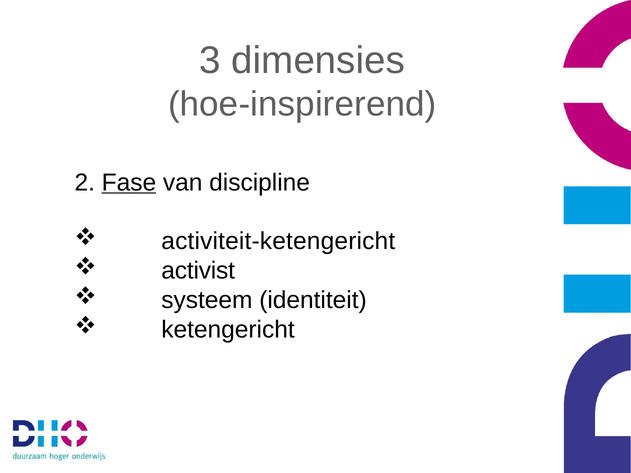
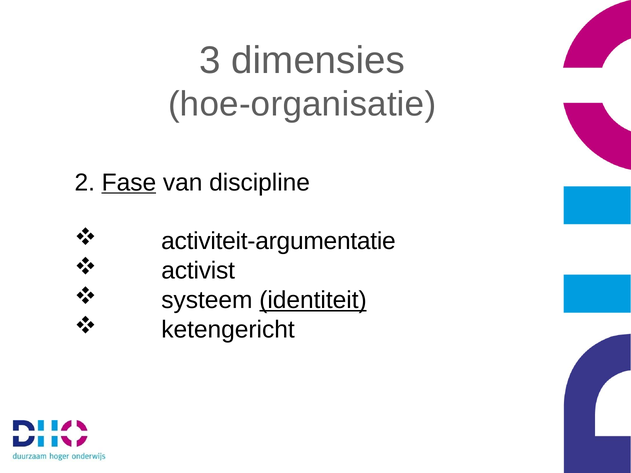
hoe-inspirerend: hoe-inspirerend -> hoe-organisatie (302, 104)
activiteit-ketengericht: activiteit-ketengericht -> activiteit-argumentatie (278, 241)
identiteit underline: none -> present (313, 300)
